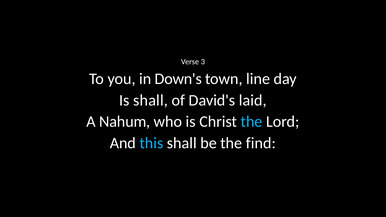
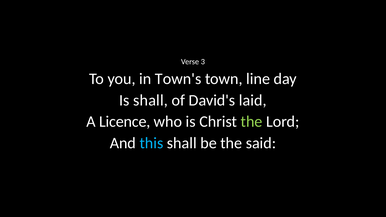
Down's: Down's -> Town's (178, 79)
Nahum: Nahum -> Licence (125, 122)
the colour: light blue -> light green (252, 122)
find: find -> said (261, 143)
